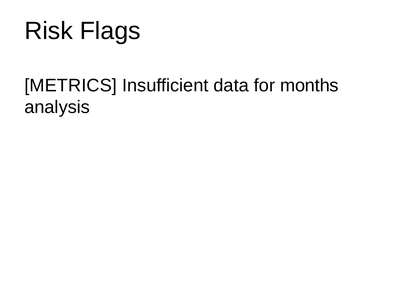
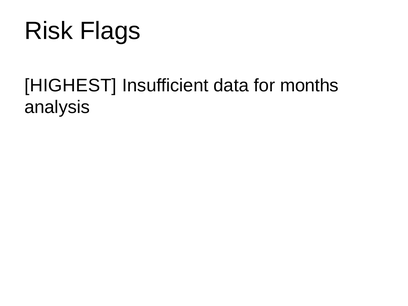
METRICS: METRICS -> HIGHEST (71, 86)
